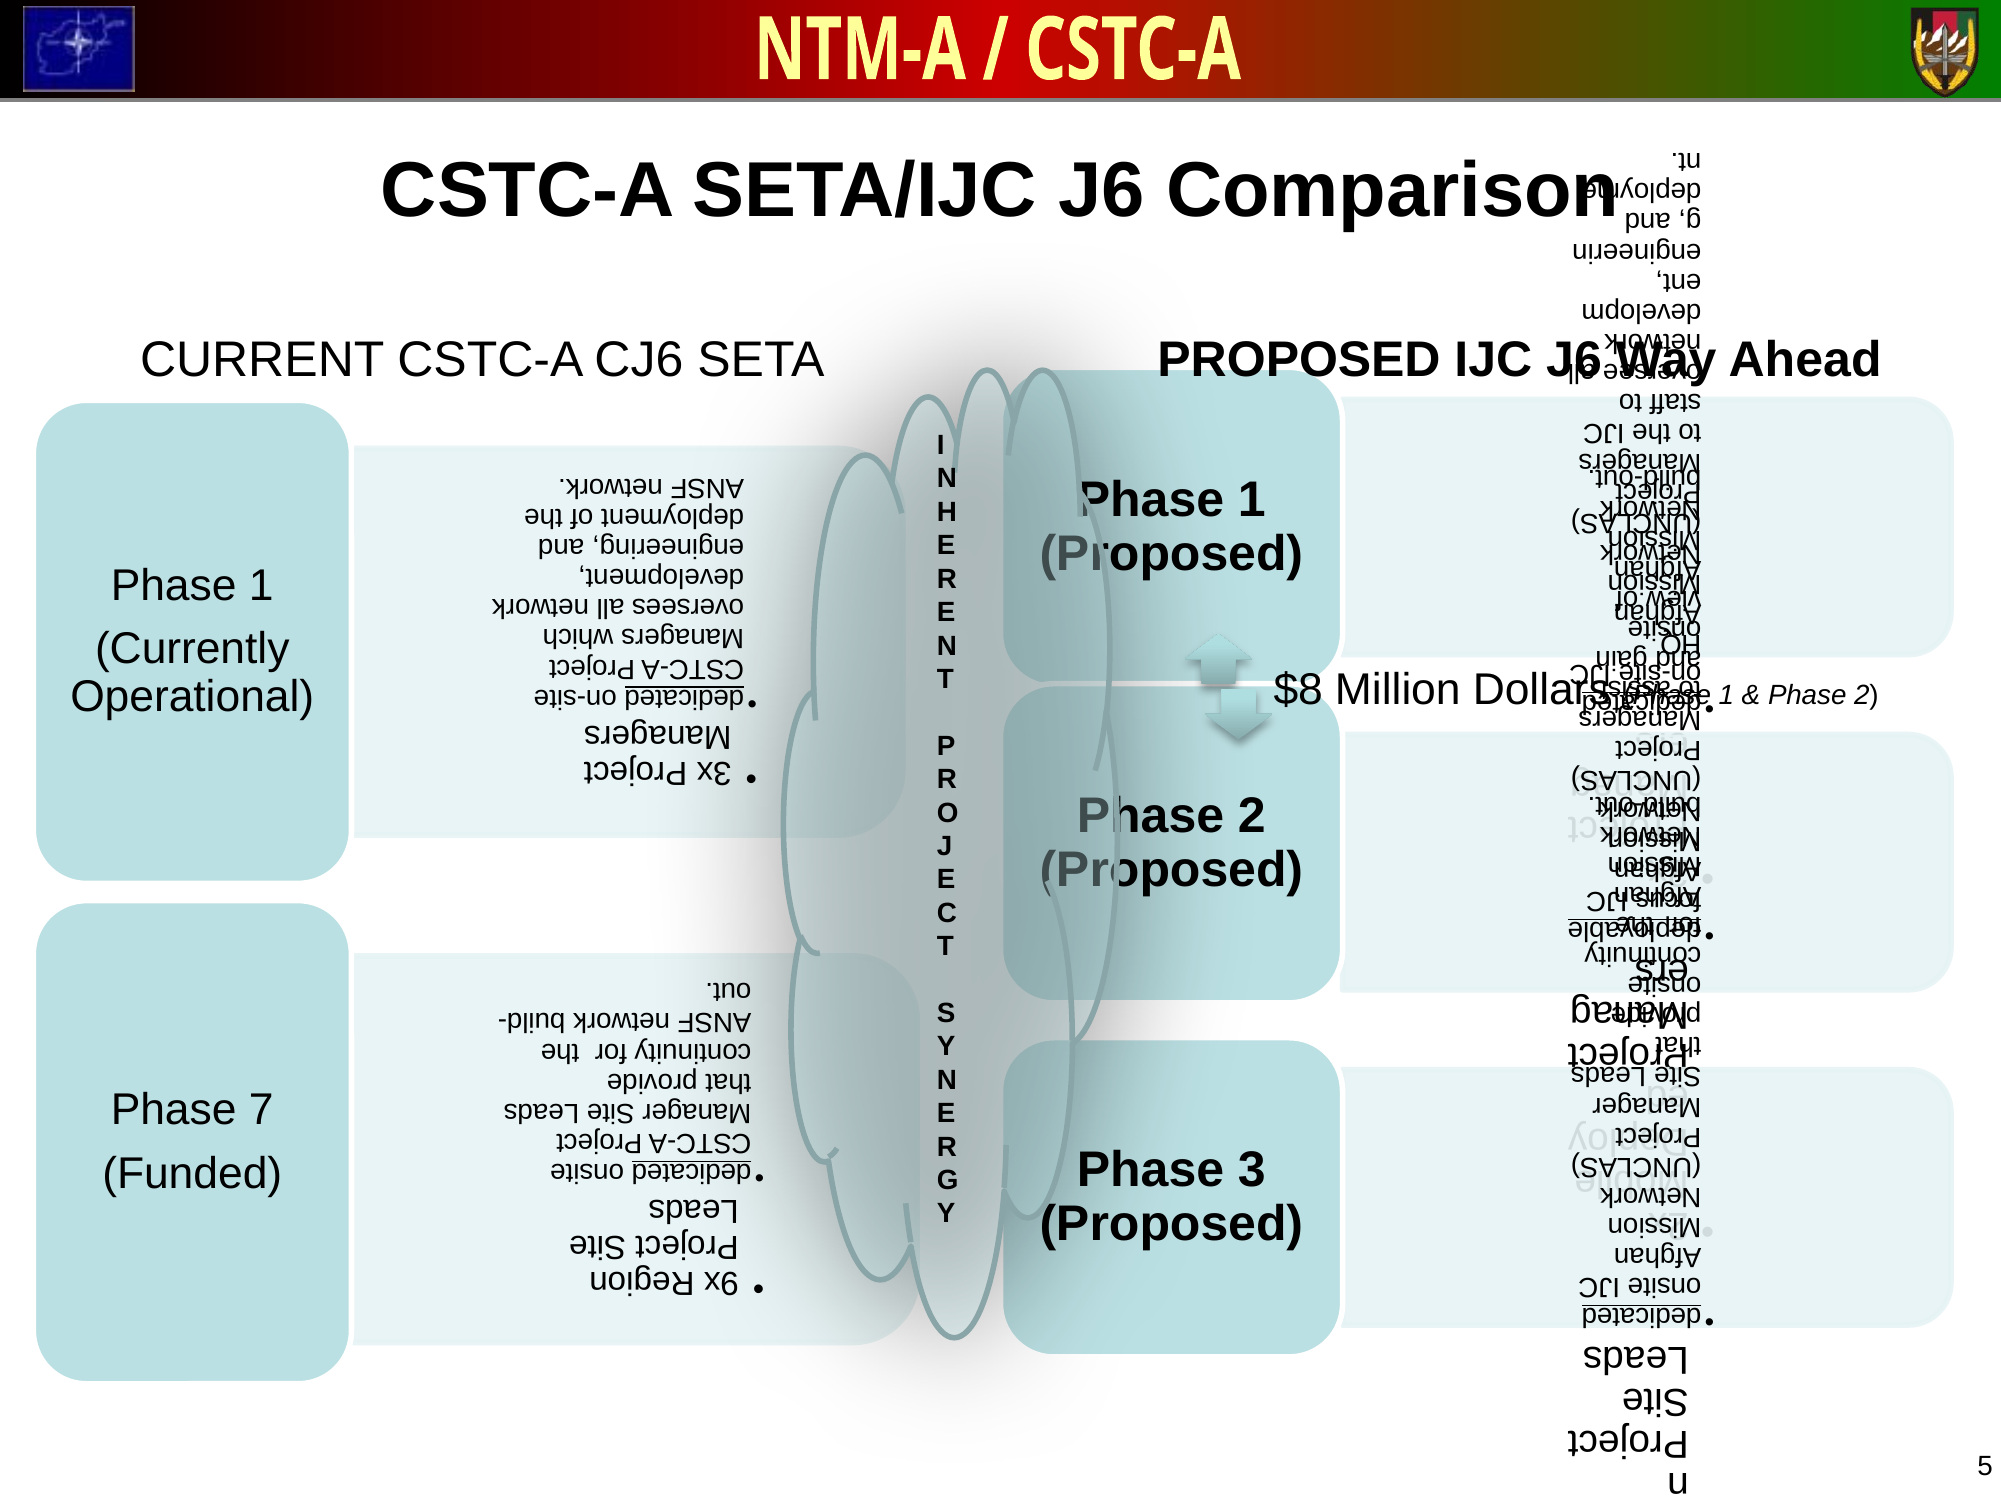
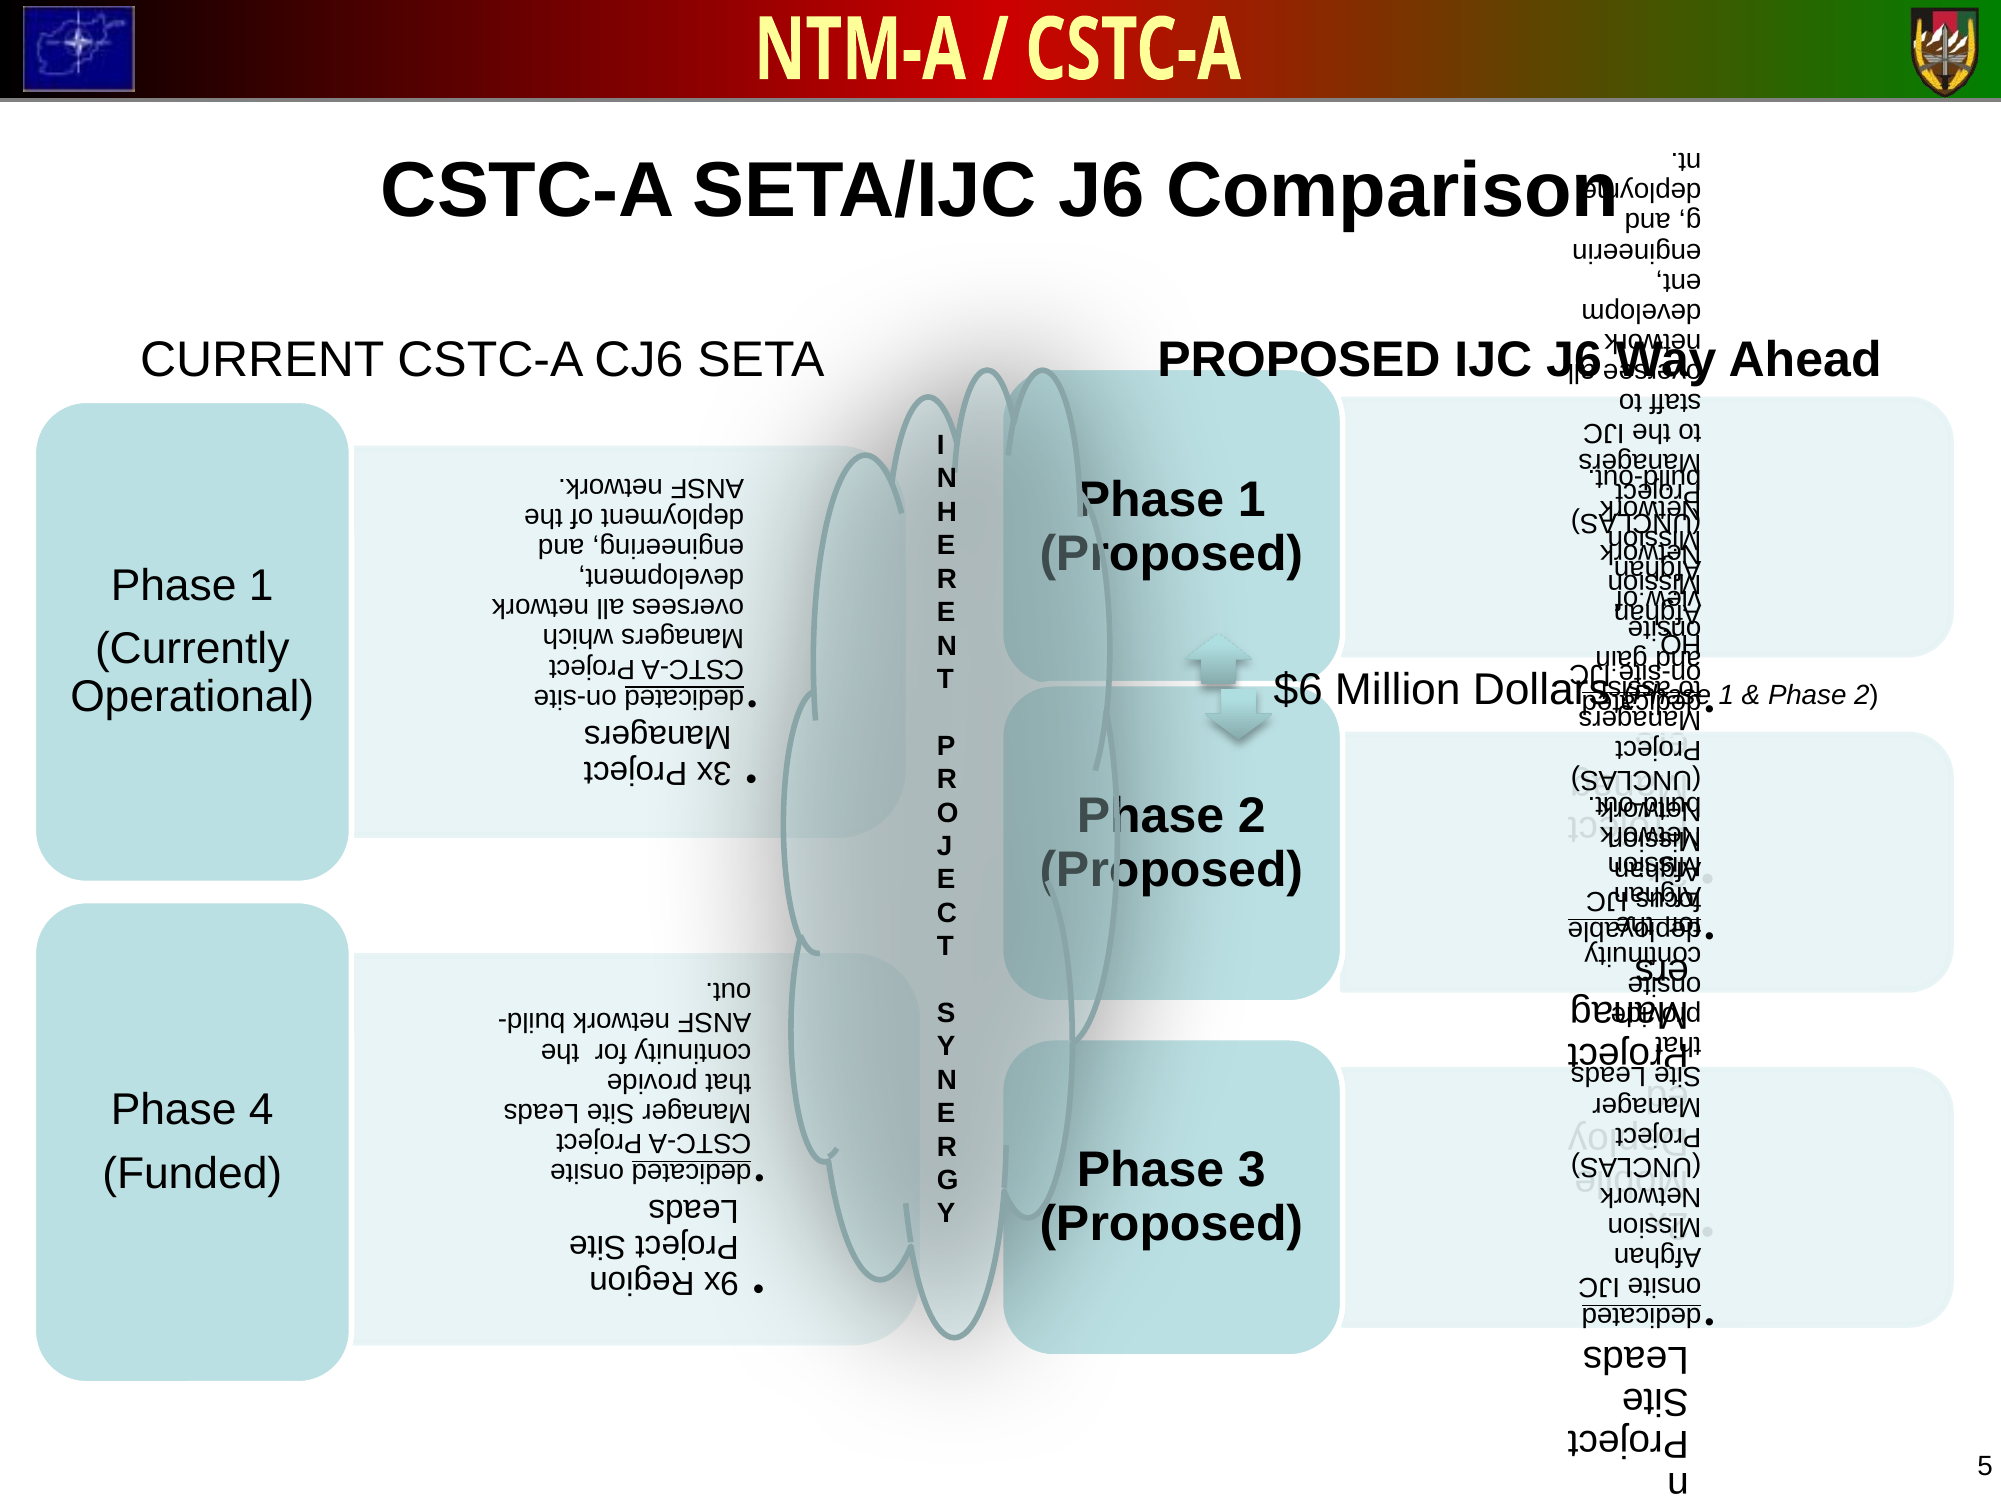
$8: $8 -> $6 (1298, 690)
7: 7 -> 4 (261, 1110)
